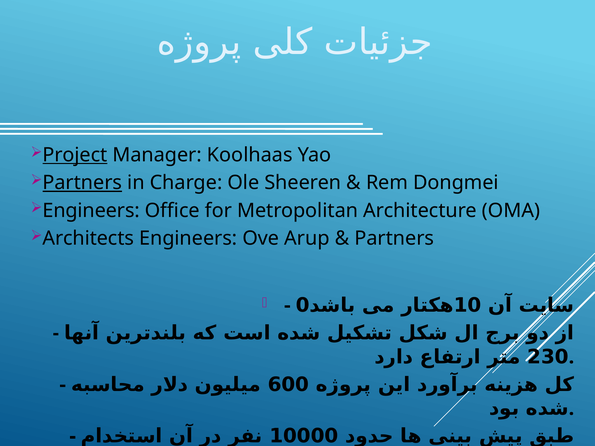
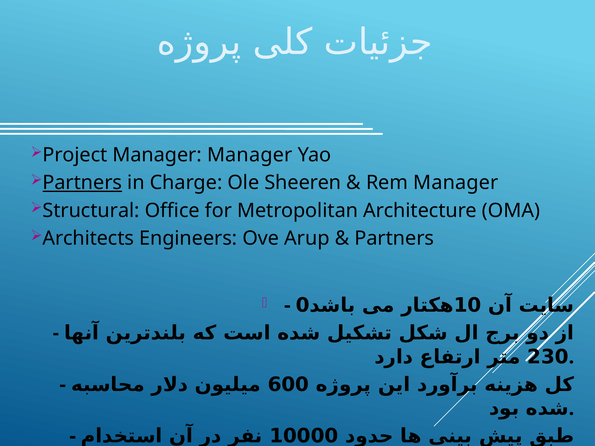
Project underline: present -> none (75, 155)
Manager Koolhaas: Koolhaas -> Manager (250, 155)
Rem Dongmei: Dongmei -> Manager (456, 183)
Engineers: Engineers -> Structural (91, 211)
